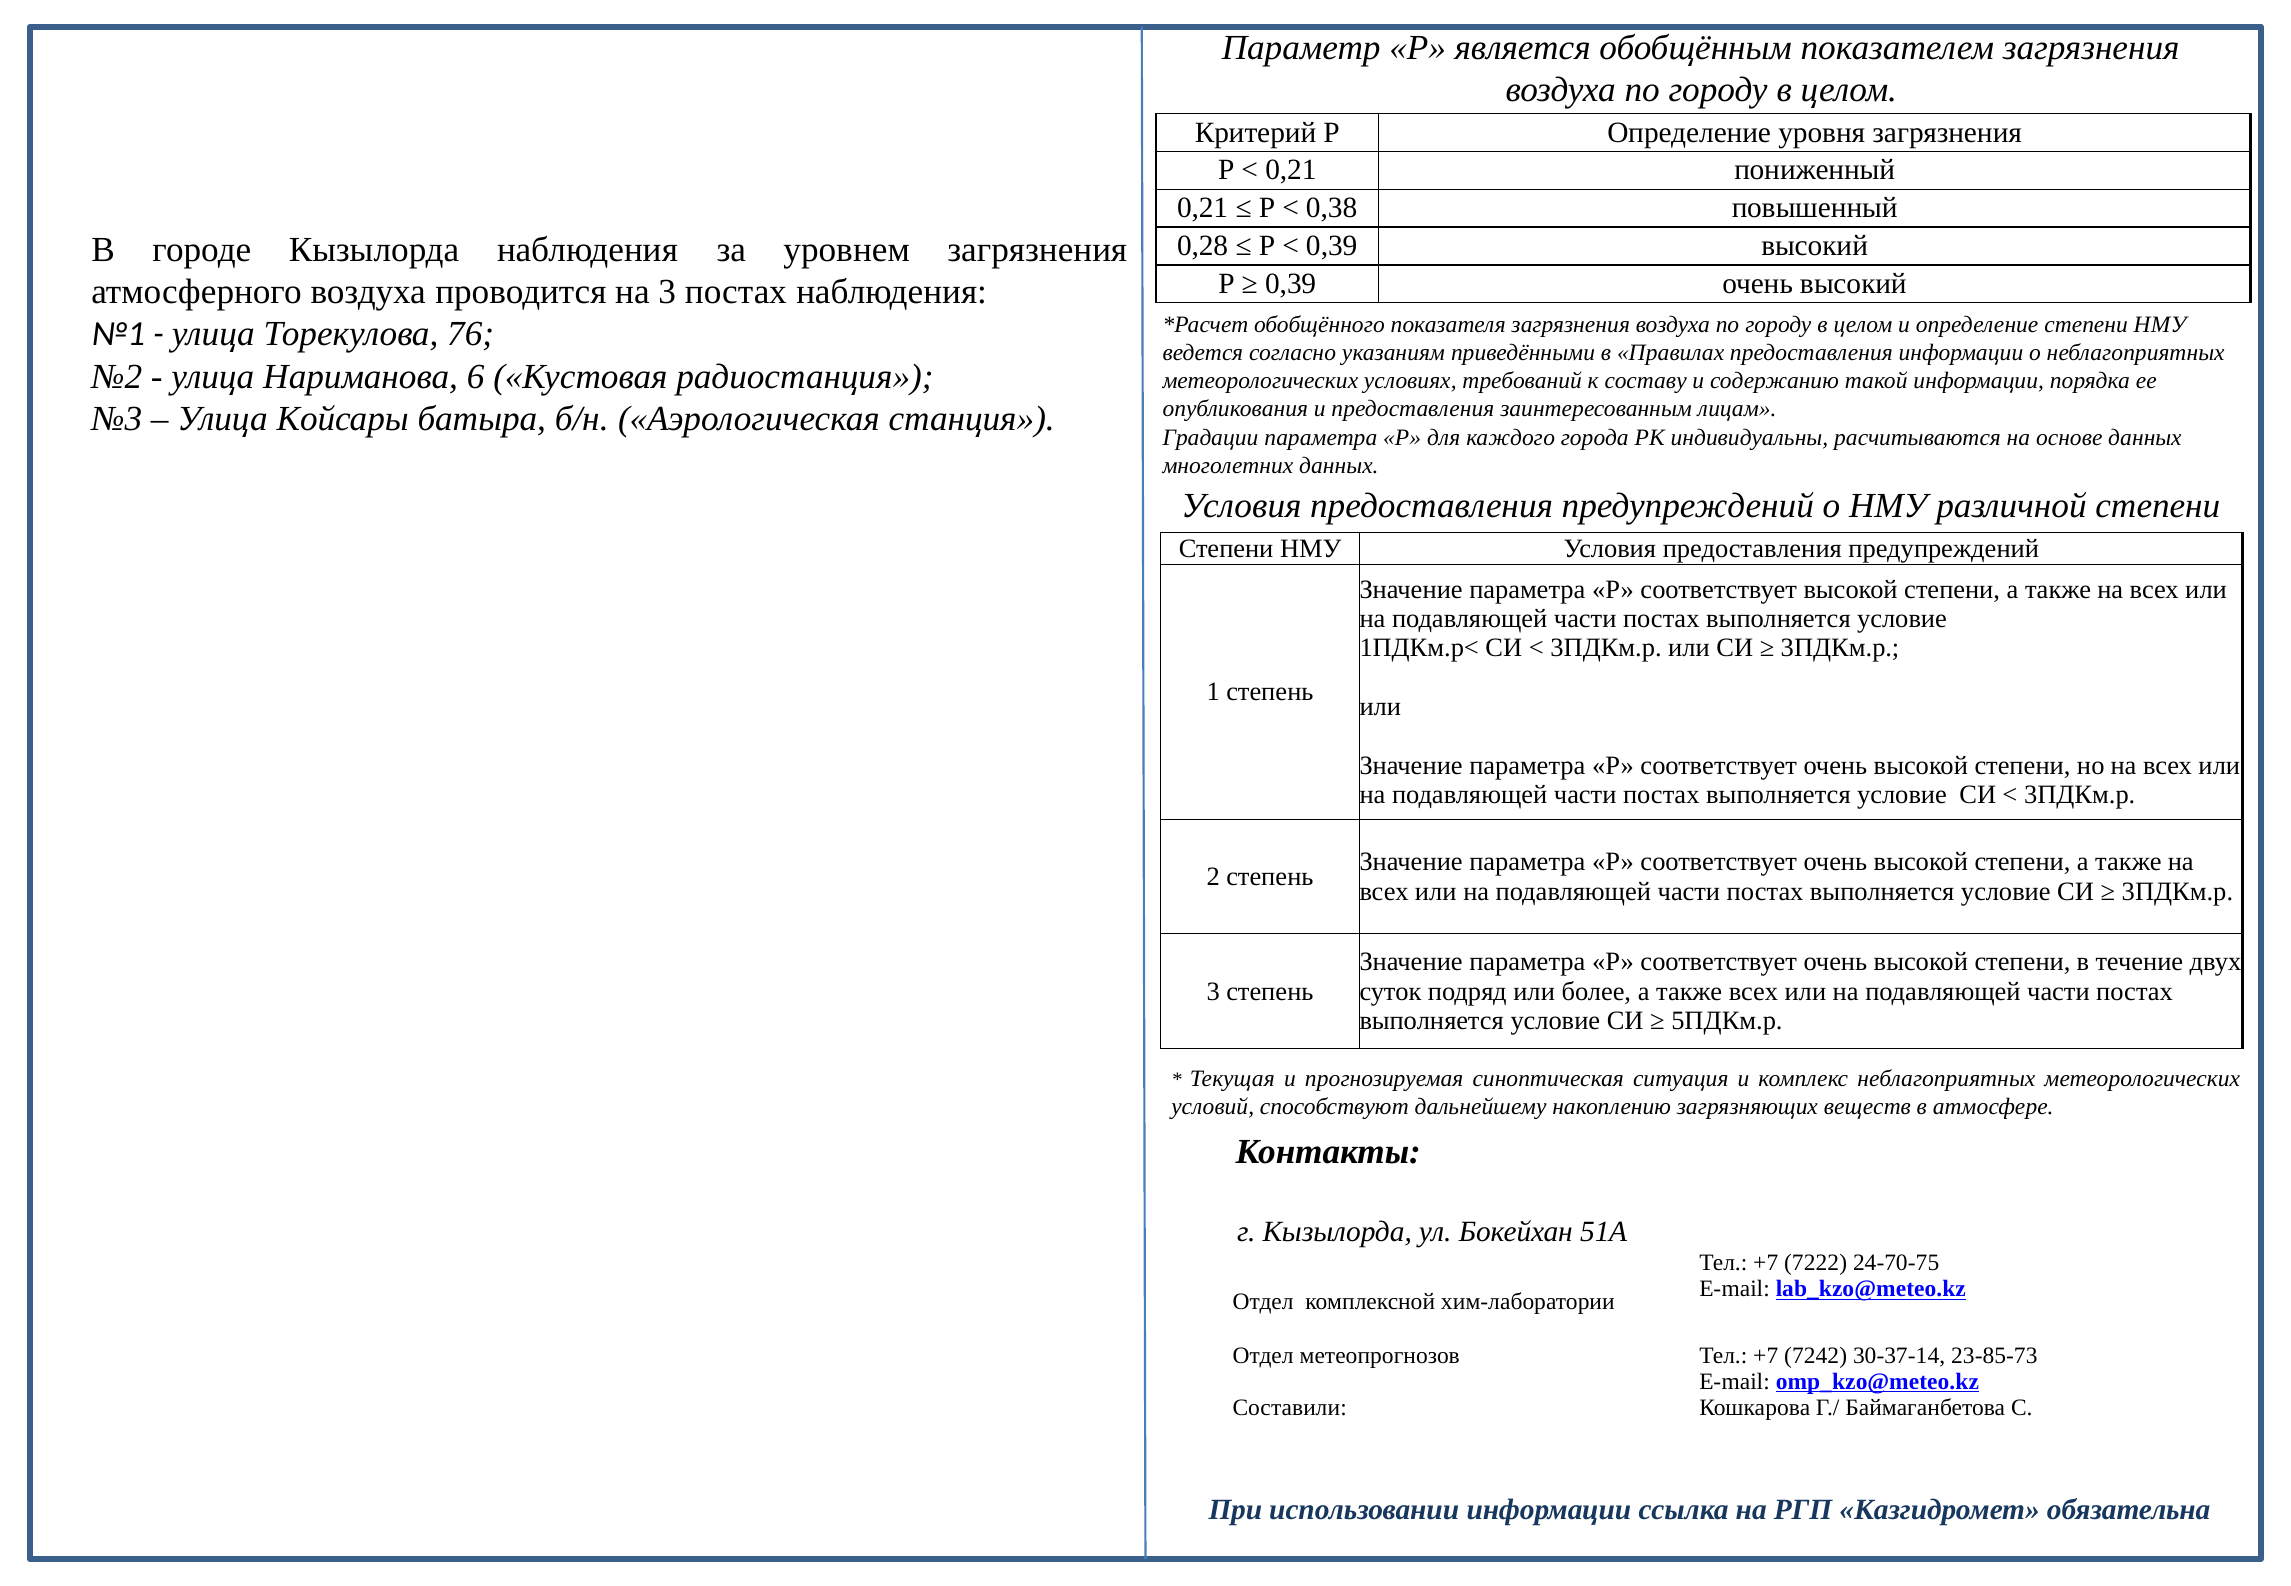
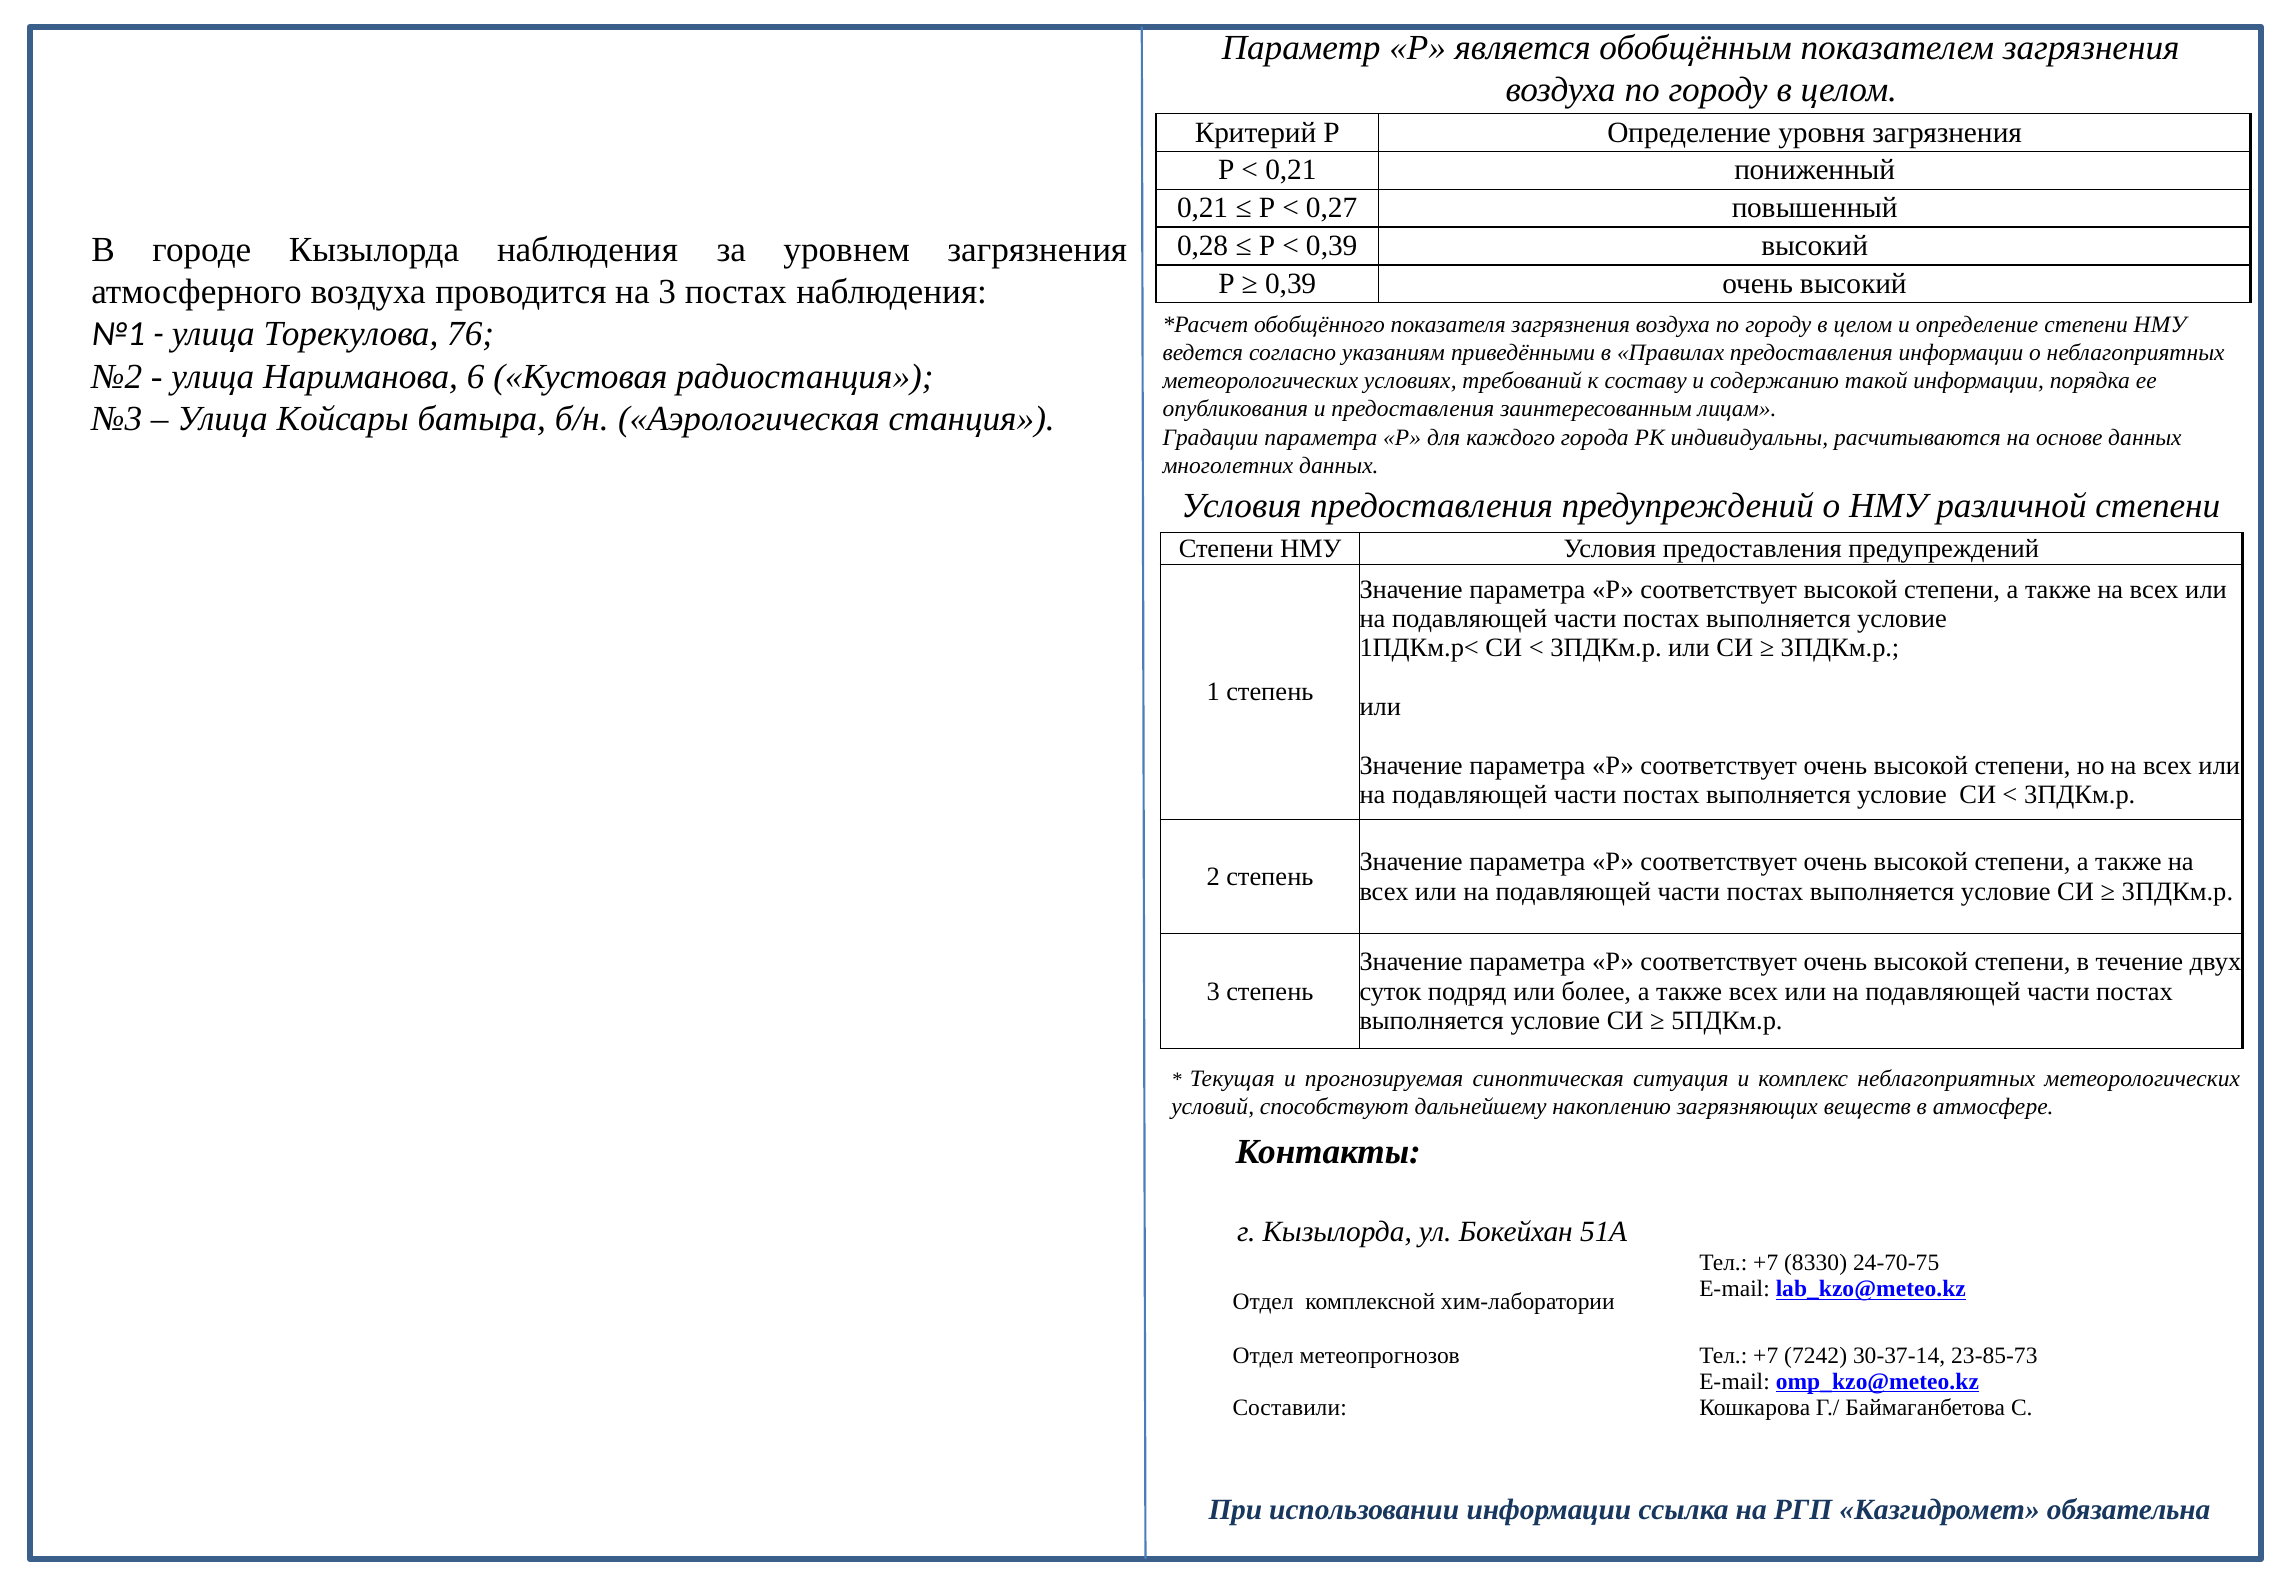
0,38: 0,38 -> 0,27 (1332, 208)
7222: 7222 -> 8330 (1816, 1263)
